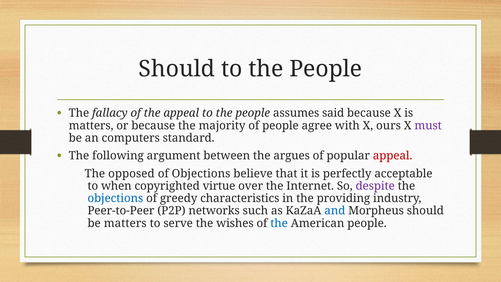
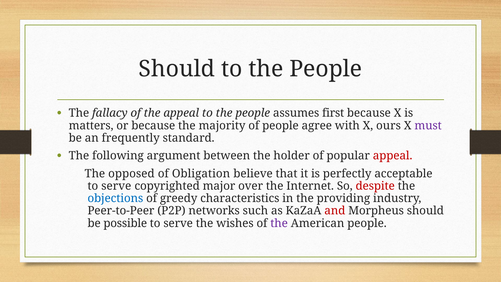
said: said -> first (333, 113)
computers: computers -> frequently (131, 138)
argues: argues -> holder (292, 156)
of Objections: Objections -> Obligation (201, 174)
when: when -> serve (116, 186)
virtue: virtue -> major (219, 186)
despite colour: purple -> red (375, 186)
and colour: blue -> red (335, 211)
be matters: matters -> possible (125, 223)
the colour: blue -> purple (279, 223)
